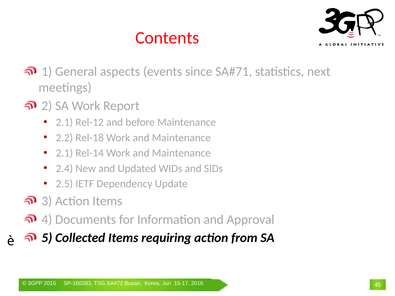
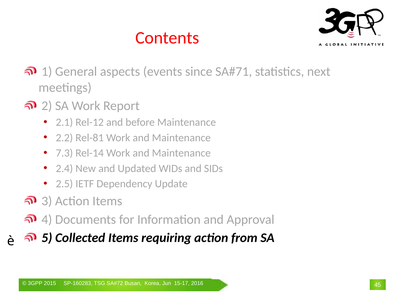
Rel-18: Rel-18 -> Rel-81 (90, 138)
2.1: 2.1 -> 7.3 (64, 153)
